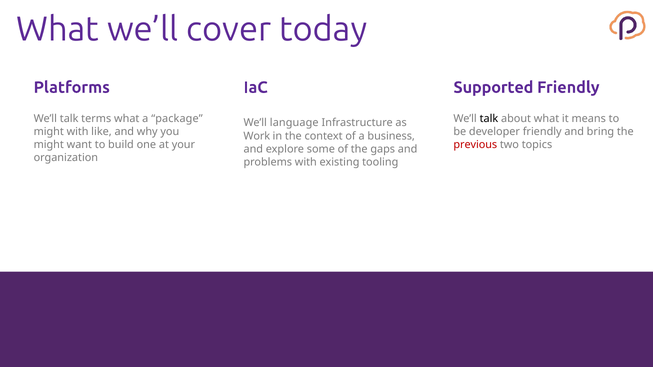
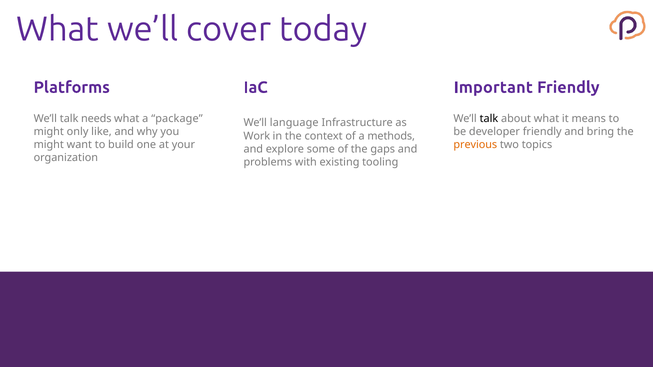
Supported: Supported -> Important (493, 87)
terms: terms -> needs (96, 119)
might with: with -> only (78, 132)
business: business -> methods (391, 136)
previous colour: red -> orange (475, 145)
